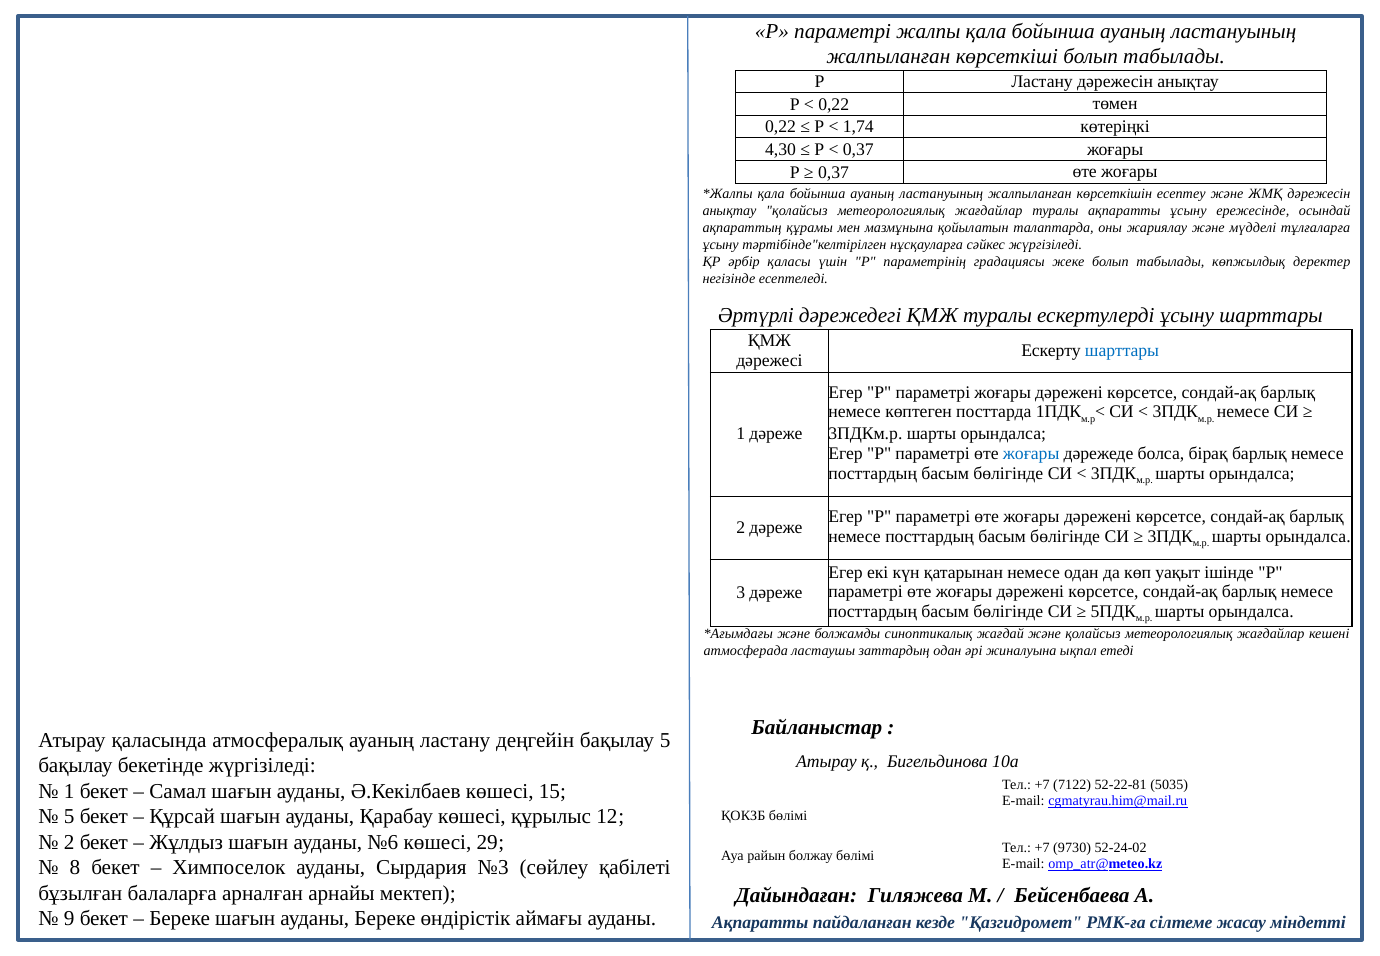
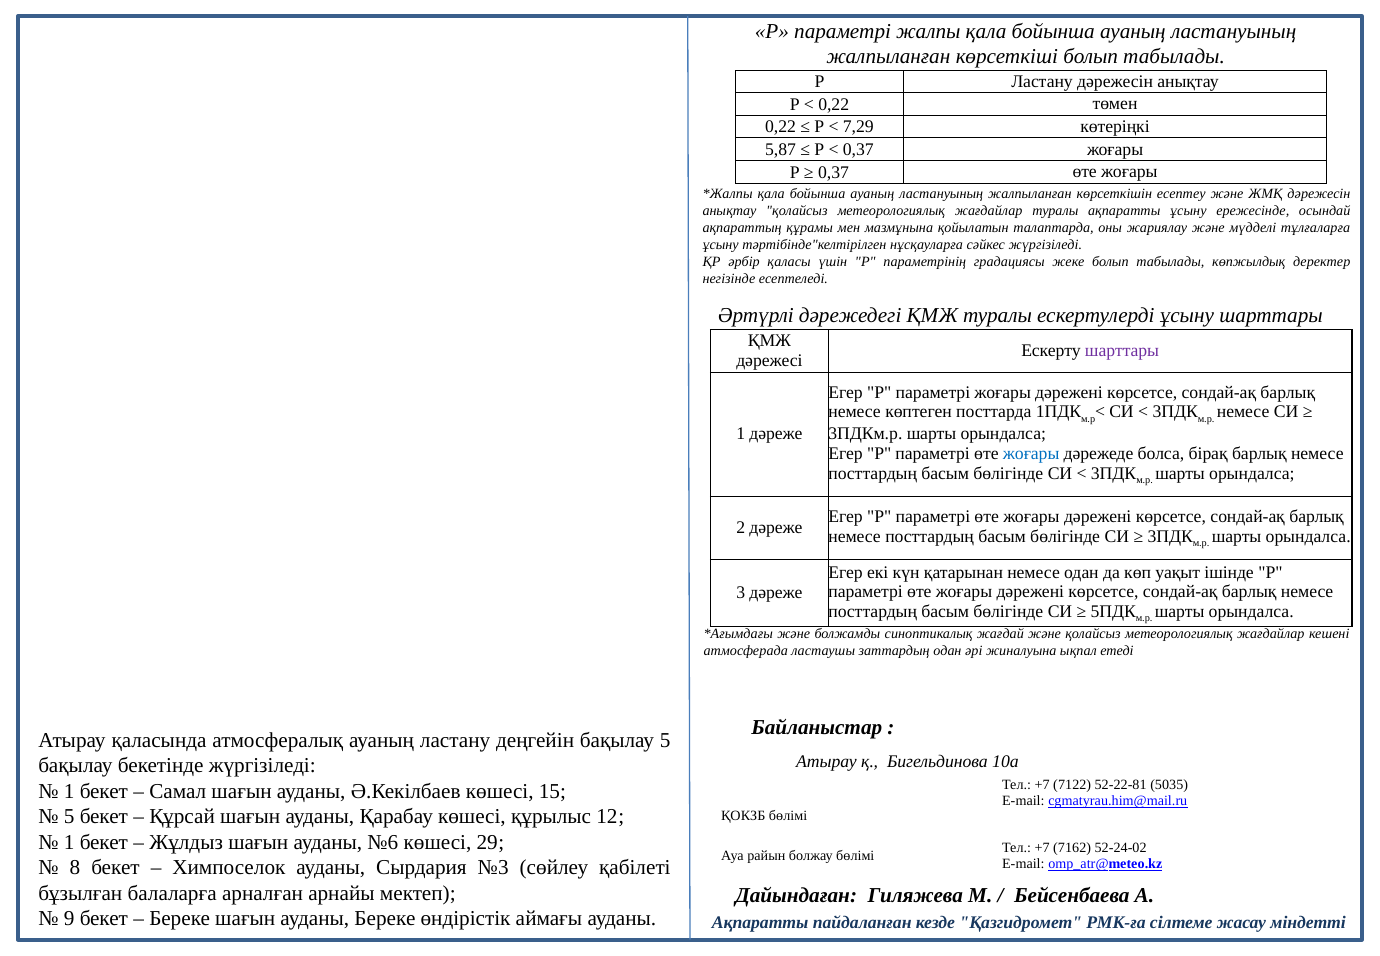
1,74: 1,74 -> 7,29 (858, 127)
4,30: 4,30 -> 5,87 (781, 150)
шарттары colour: blue -> purple (1122, 351)
2: 2 -> 1 (69, 842)
9730: 9730 -> 7162 (1072, 847)
